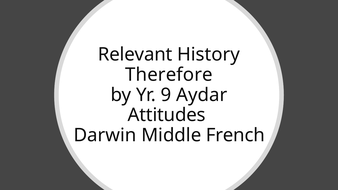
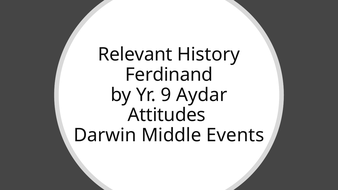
Therefore: Therefore -> Ferdinand (169, 75)
French: French -> Events (235, 135)
